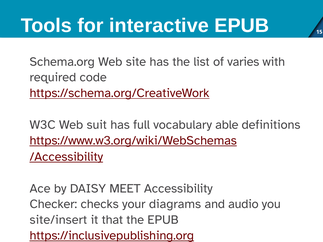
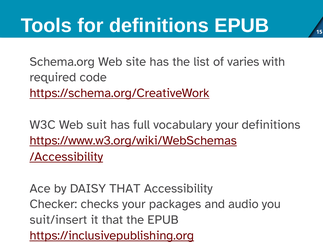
for interactive: interactive -> definitions (159, 26)
vocabulary able: able -> your (227, 125)
DAISY MEET: MEET -> THAT (125, 189)
diagrams: diagrams -> packages (175, 204)
site/insert: site/insert -> suit/insert (58, 220)
